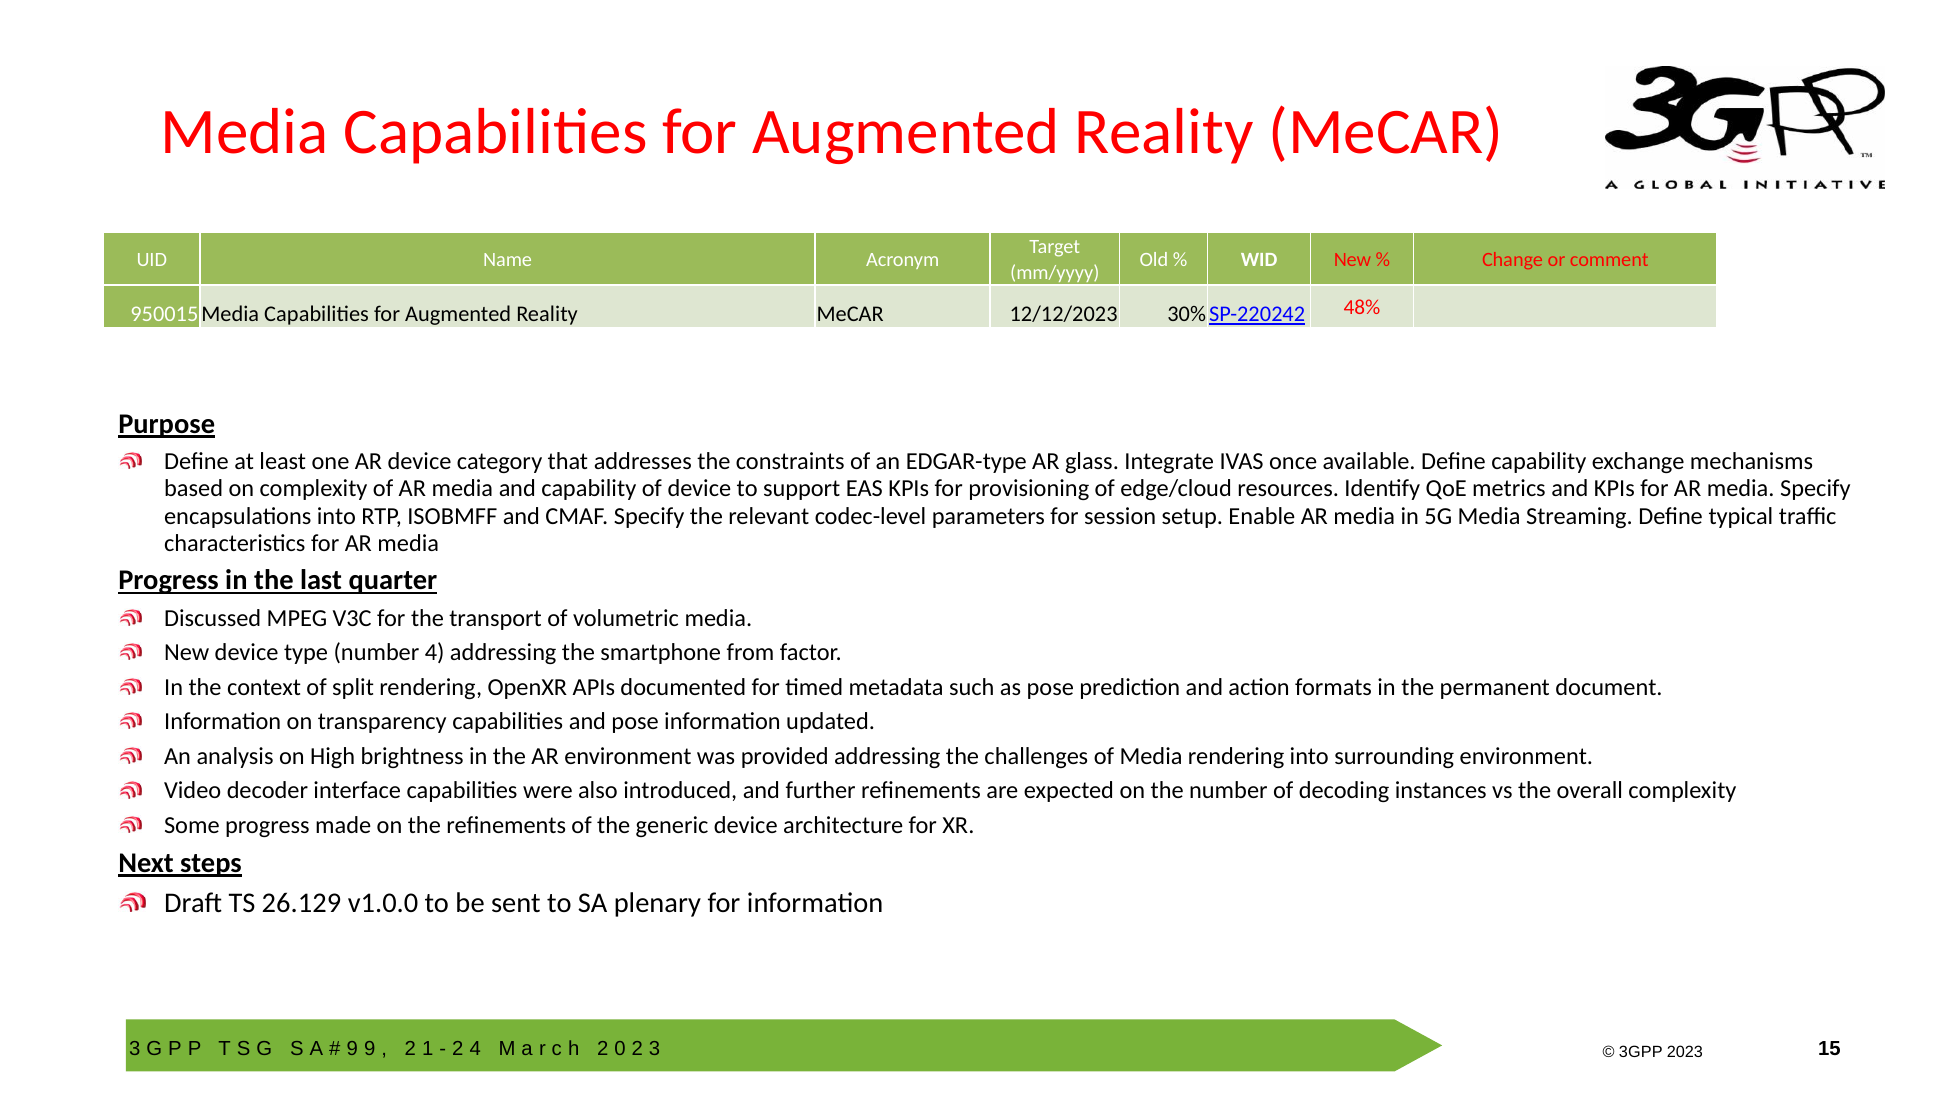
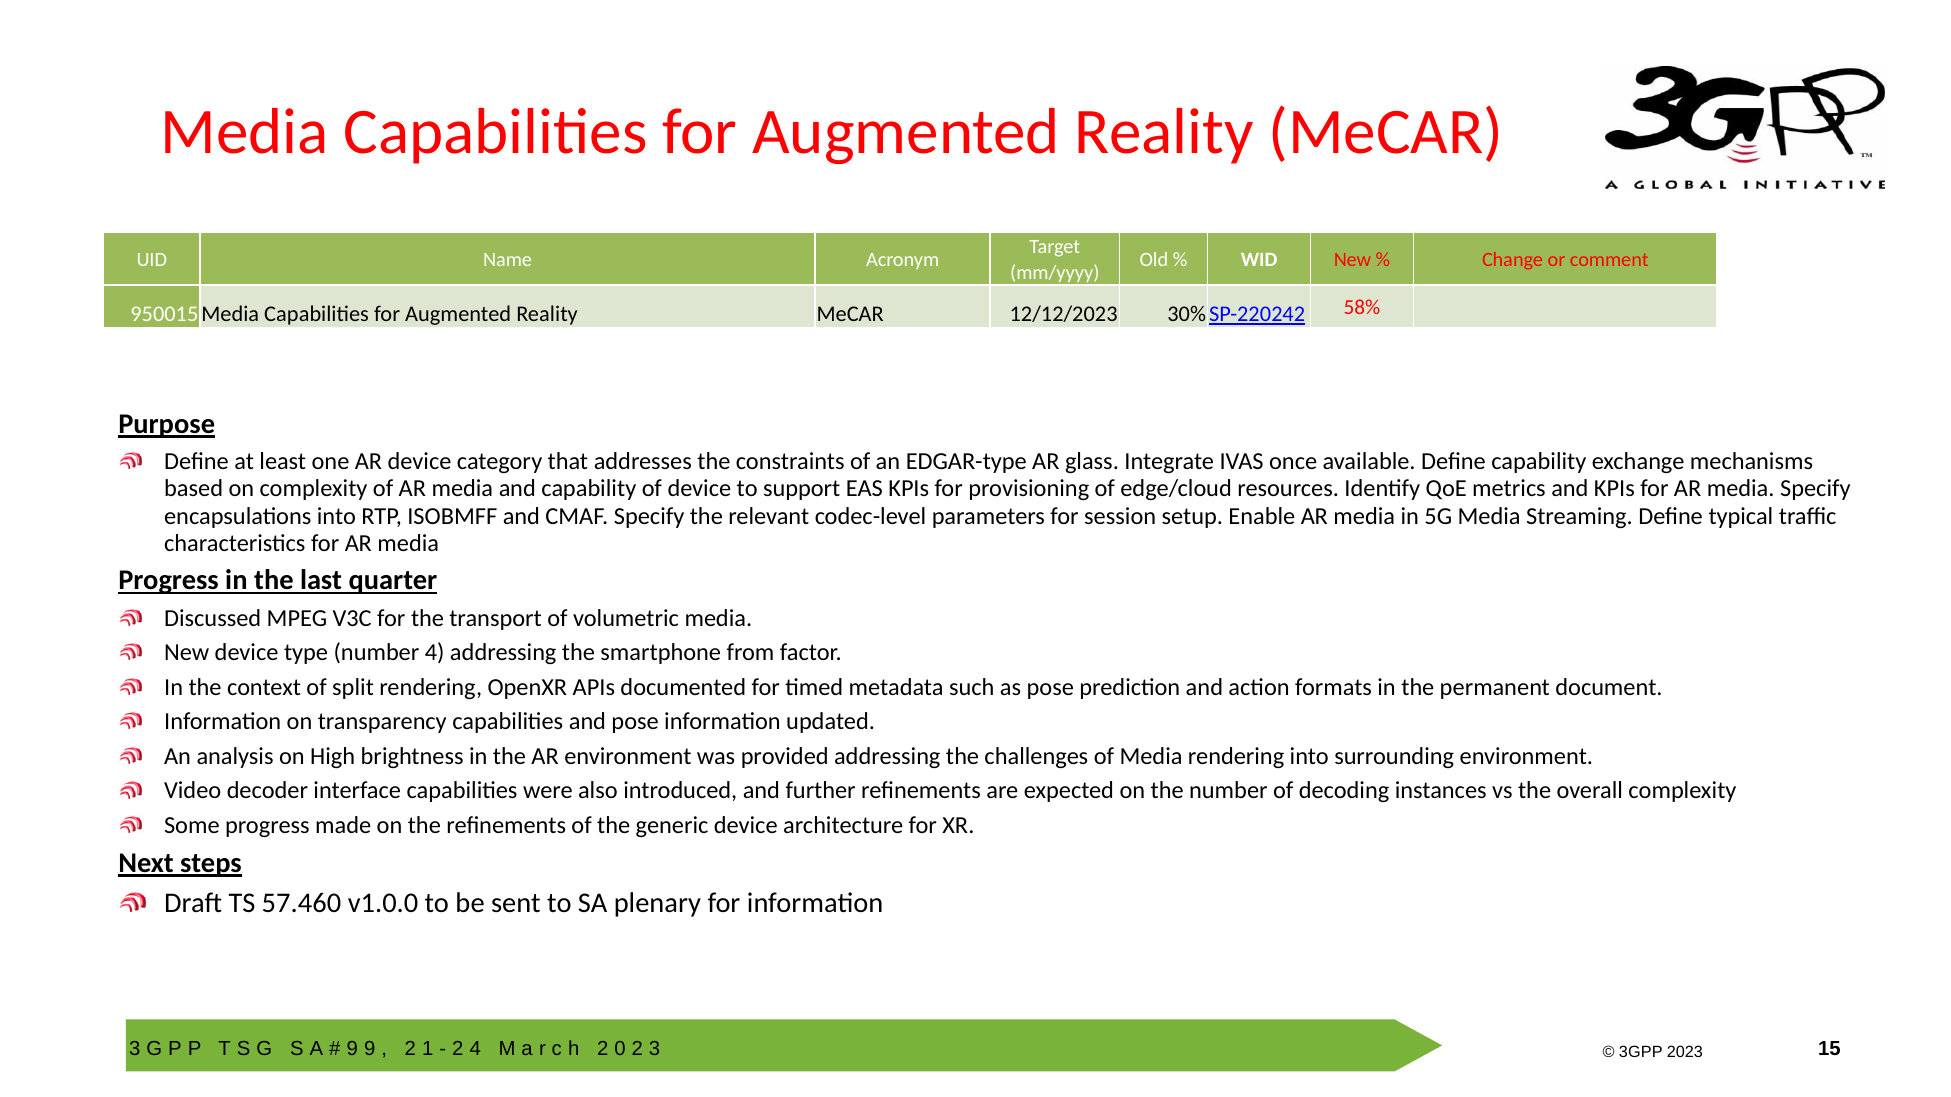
48%: 48% -> 58% (1362, 308)
26.129: 26.129 -> 57.460 (301, 903)
